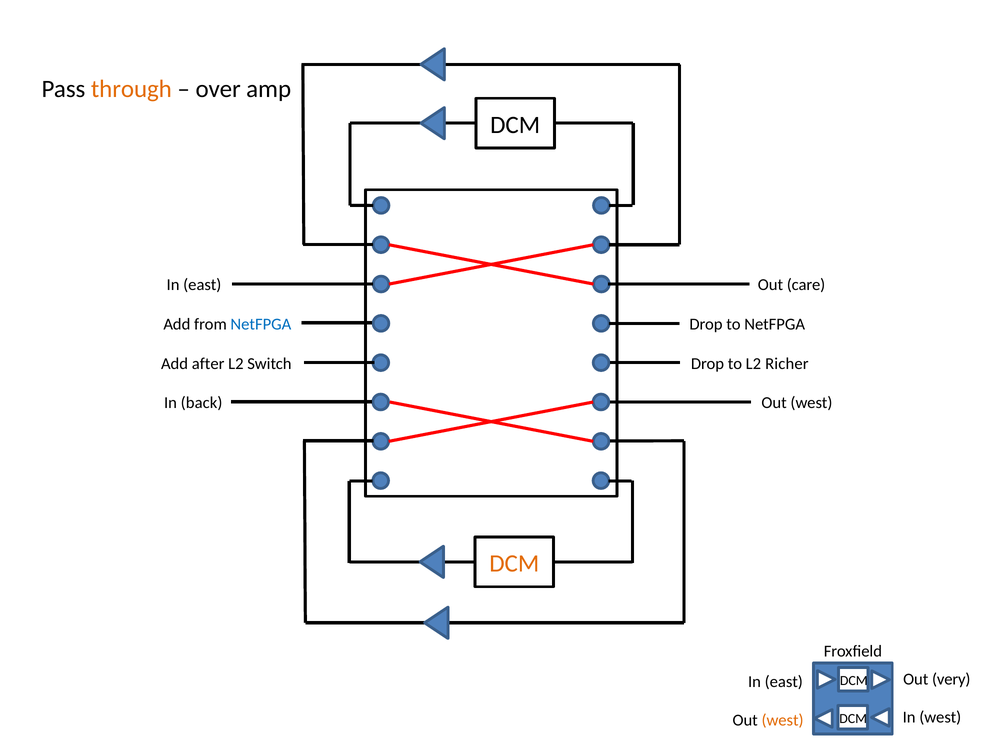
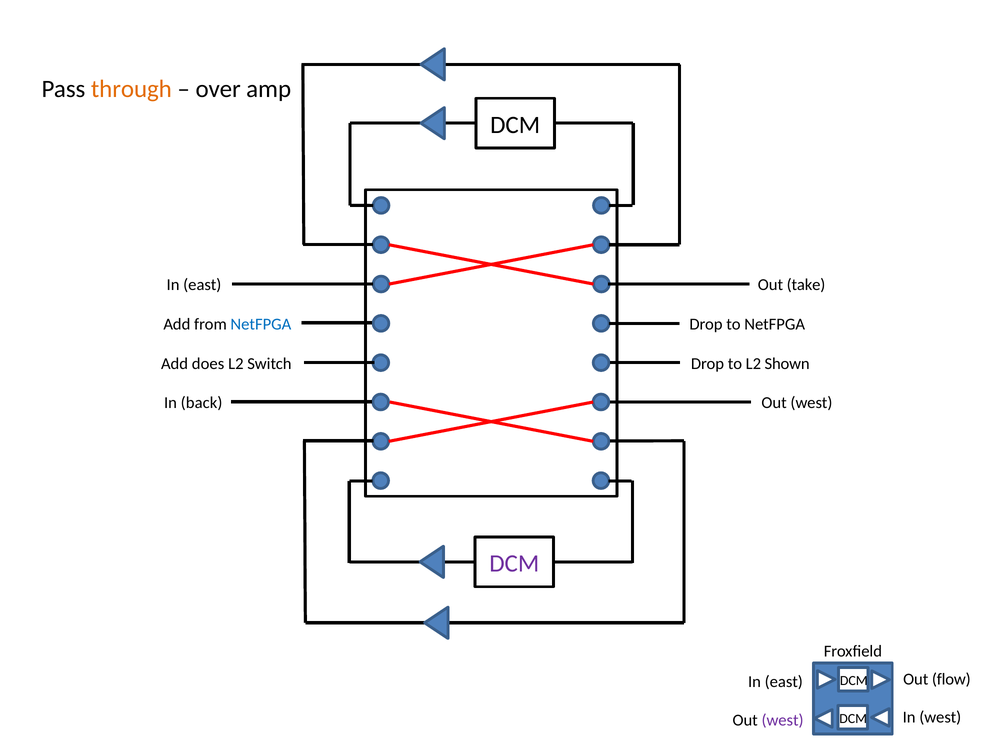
care: care -> take (806, 285)
after: after -> does (208, 364)
Richer: Richer -> Shown (787, 364)
DCM colour: orange -> purple (514, 564)
very: very -> flow (951, 680)
west colour: orange -> purple (783, 721)
